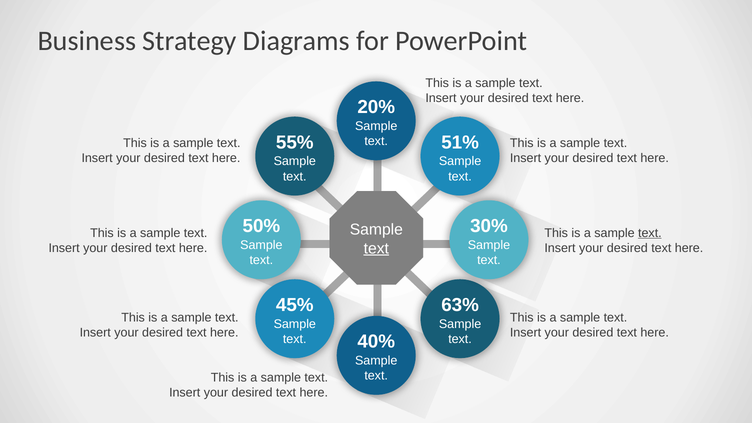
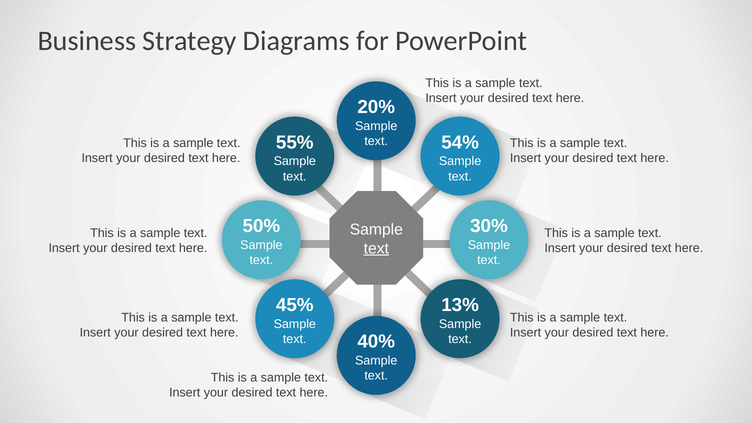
51%: 51% -> 54% (460, 142)
text underline: present -> none (650, 233)
63%: 63% -> 13% (460, 305)
